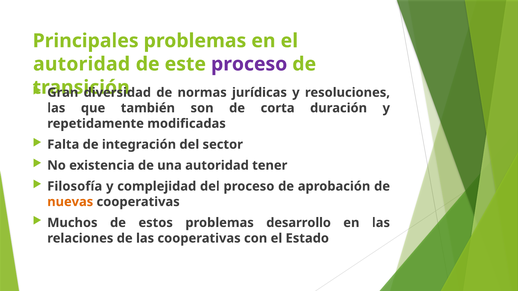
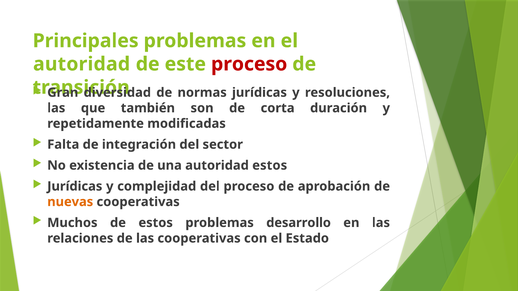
proceso colour: purple -> red (249, 64)
autoridad tener: tener -> estos (270, 166)
Filosofía: Filosofía -> Jurídicas (75, 187)
